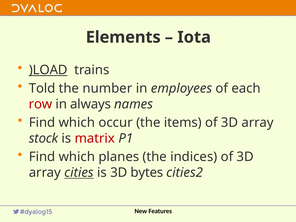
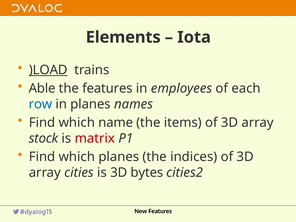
Told: Told -> Able (42, 88)
the number: number -> features (107, 88)
row colour: red -> blue (40, 104)
in always: always -> planes (91, 104)
occur: occur -> name (116, 123)
cities underline: present -> none (79, 173)
